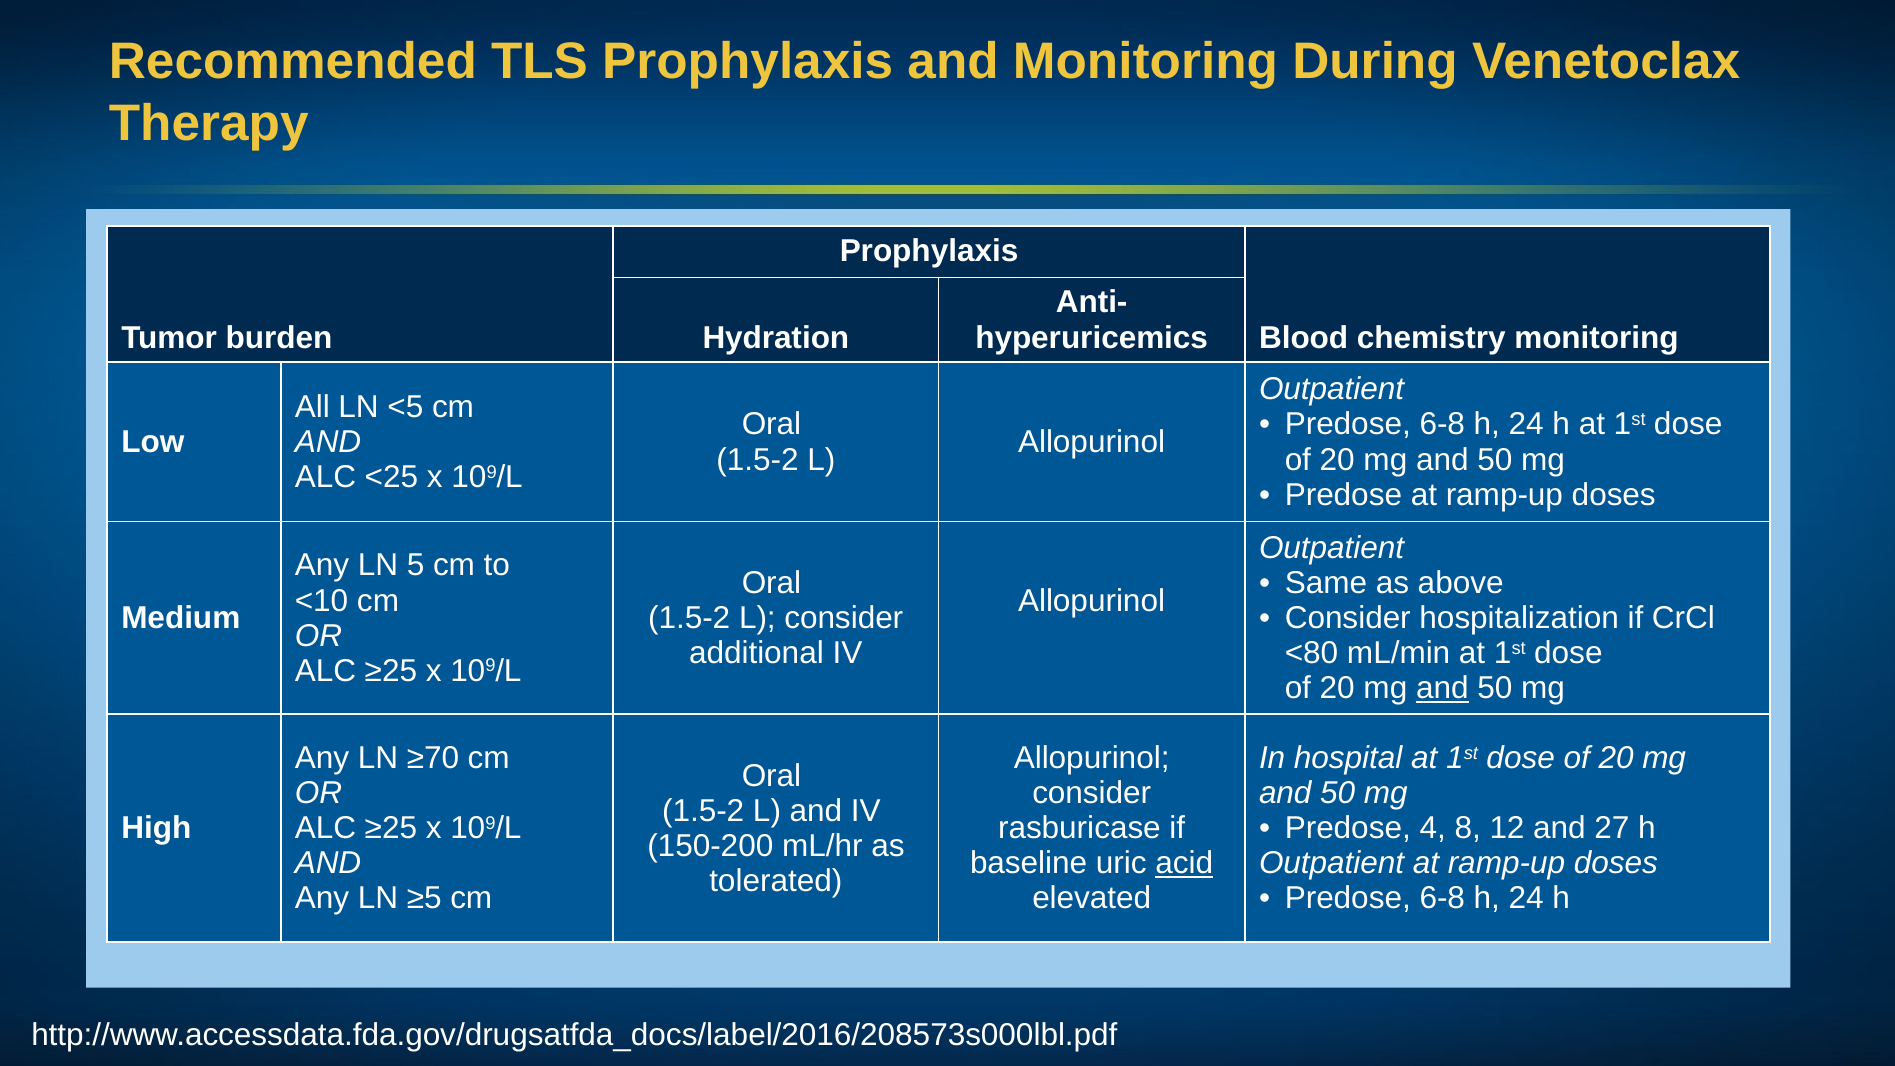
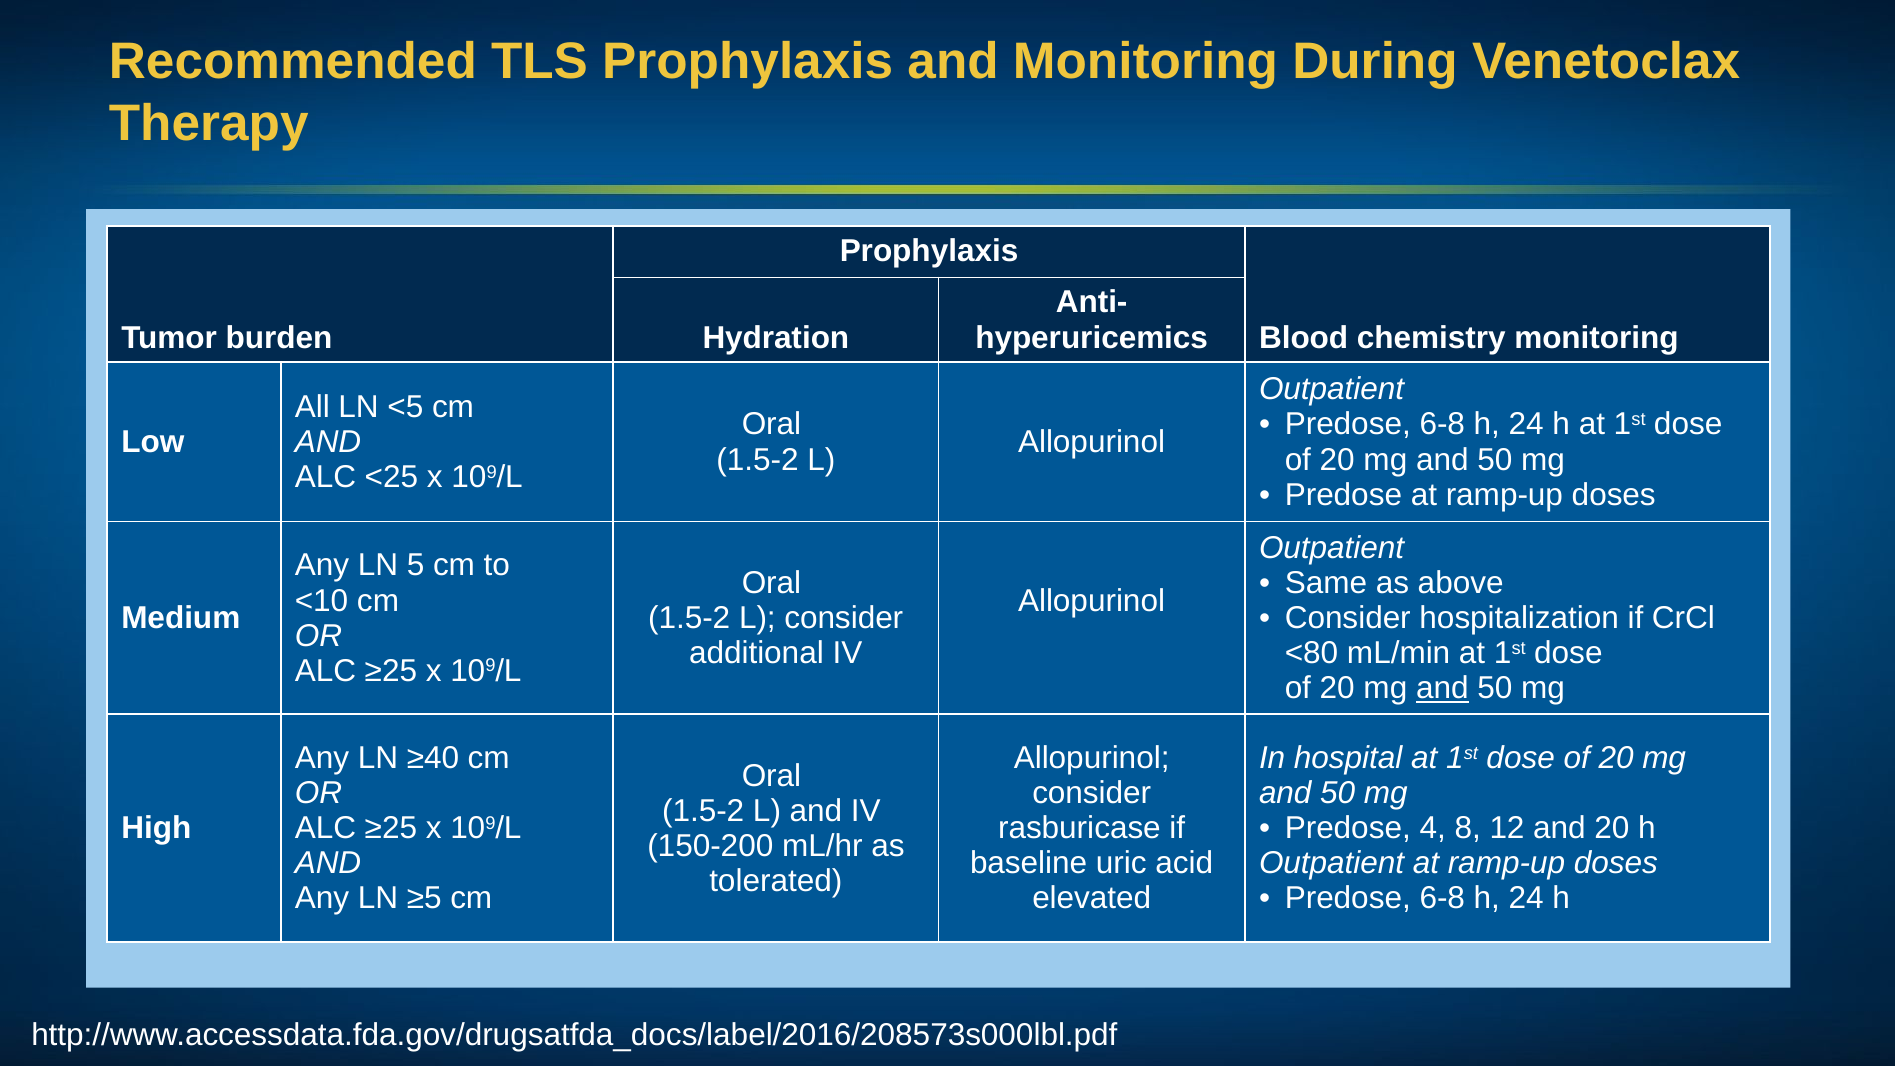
≥70: ≥70 -> ≥40 (433, 758)
and 27: 27 -> 20 (1612, 828)
acid underline: present -> none (1184, 863)
